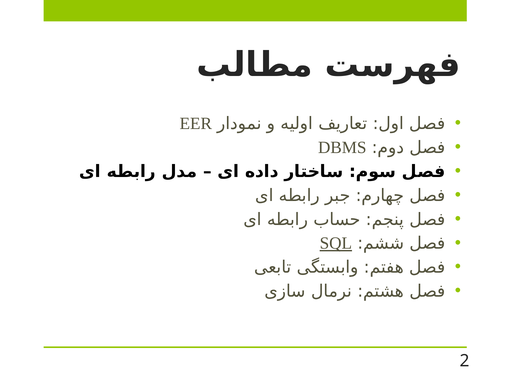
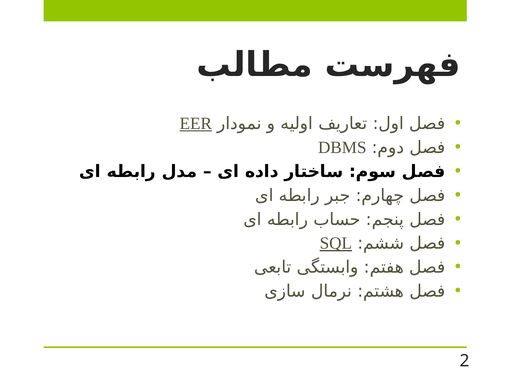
EER underline: none -> present (196, 123)
